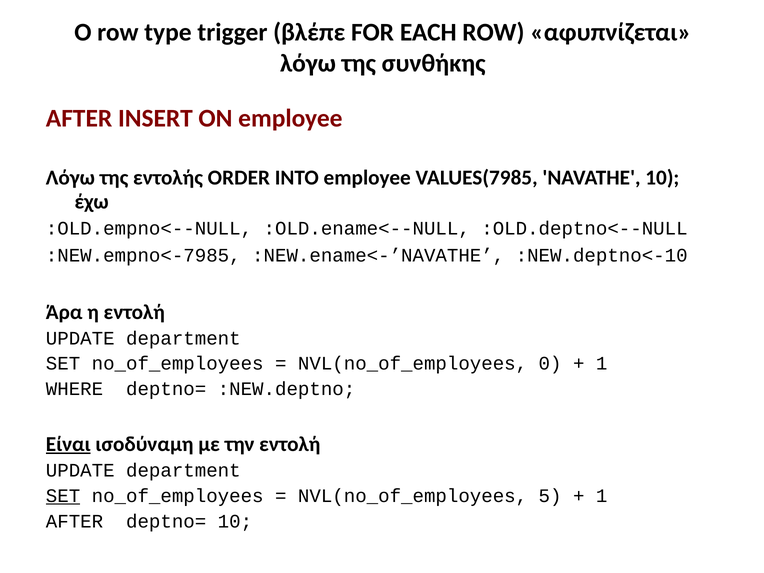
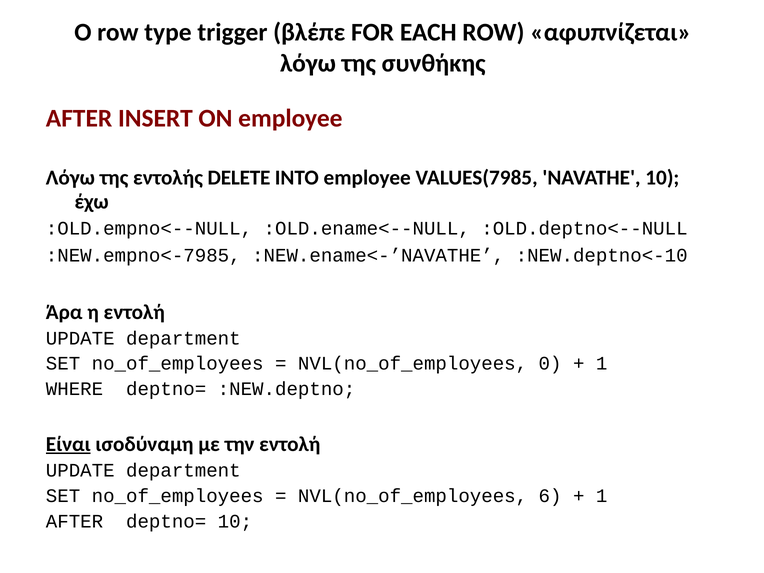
ORDER: ORDER -> DELETE (239, 178)
SET underline: present -> none (63, 496)
5: 5 -> 6 (550, 496)
